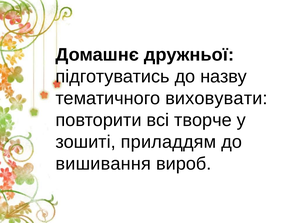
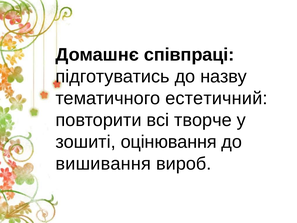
дружньої: дружньої -> співпраці (189, 55)
виховувати: виховувати -> естетичний (216, 98)
приладдям: приладдям -> оцінювання (169, 142)
